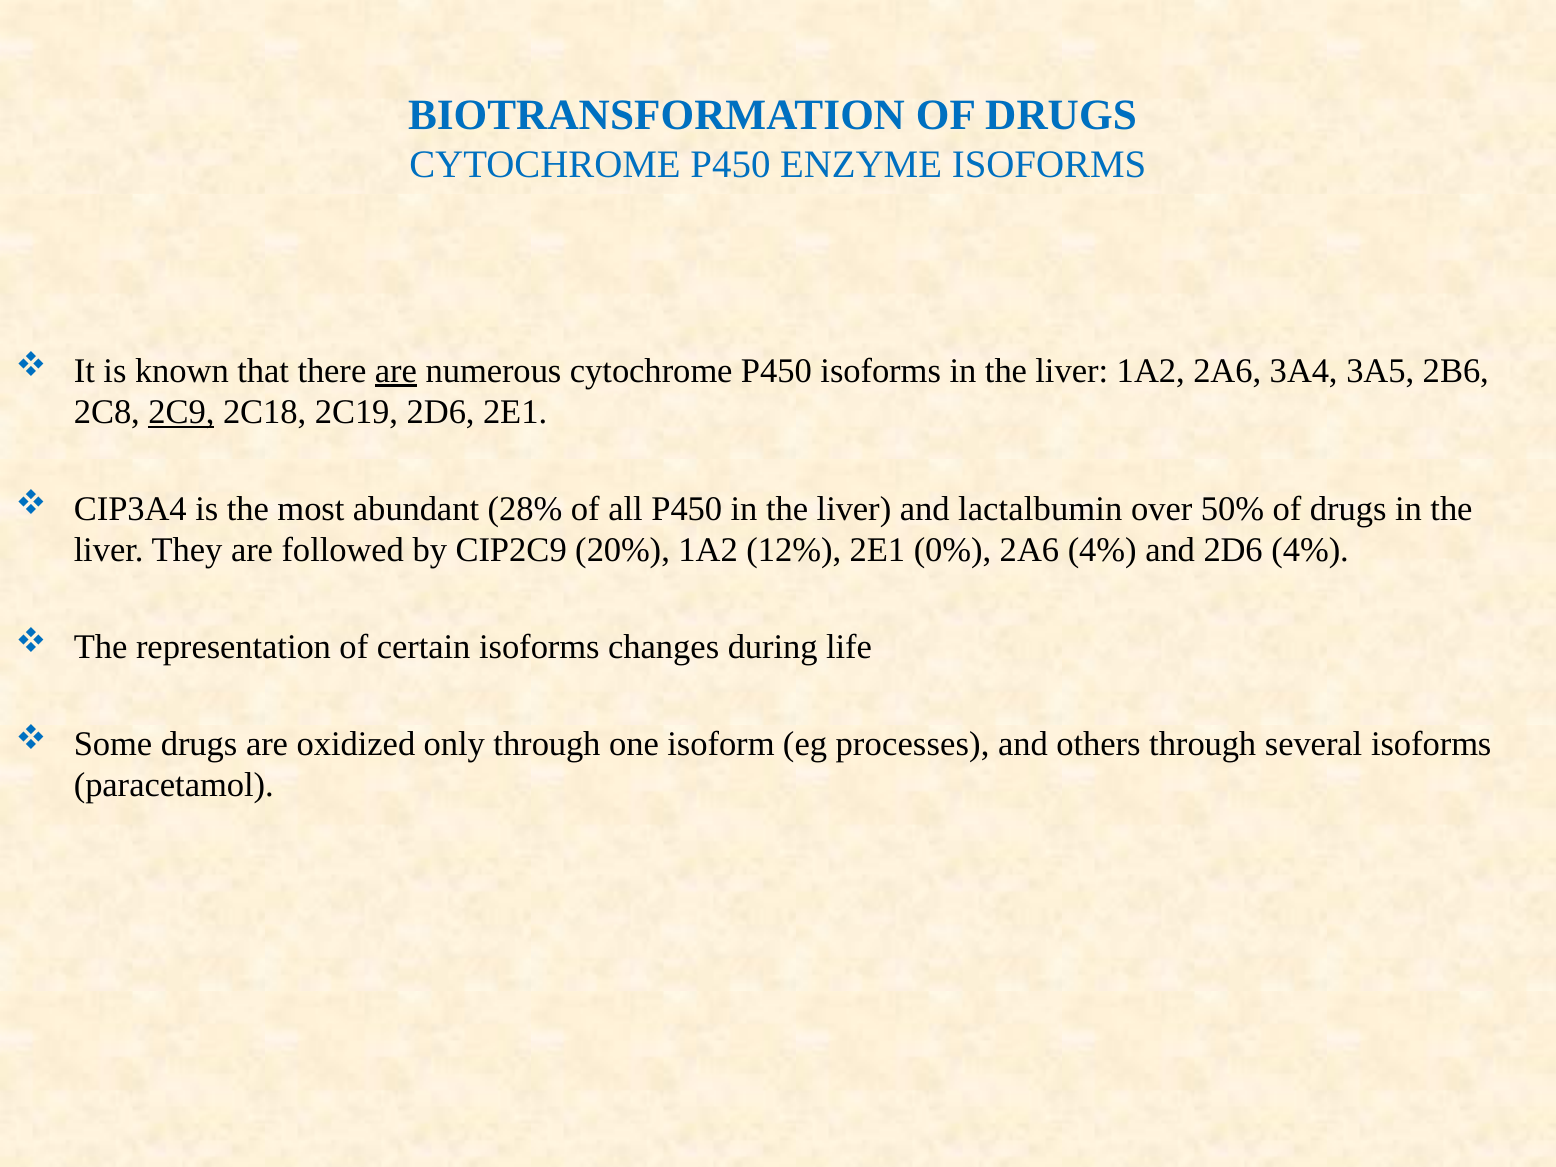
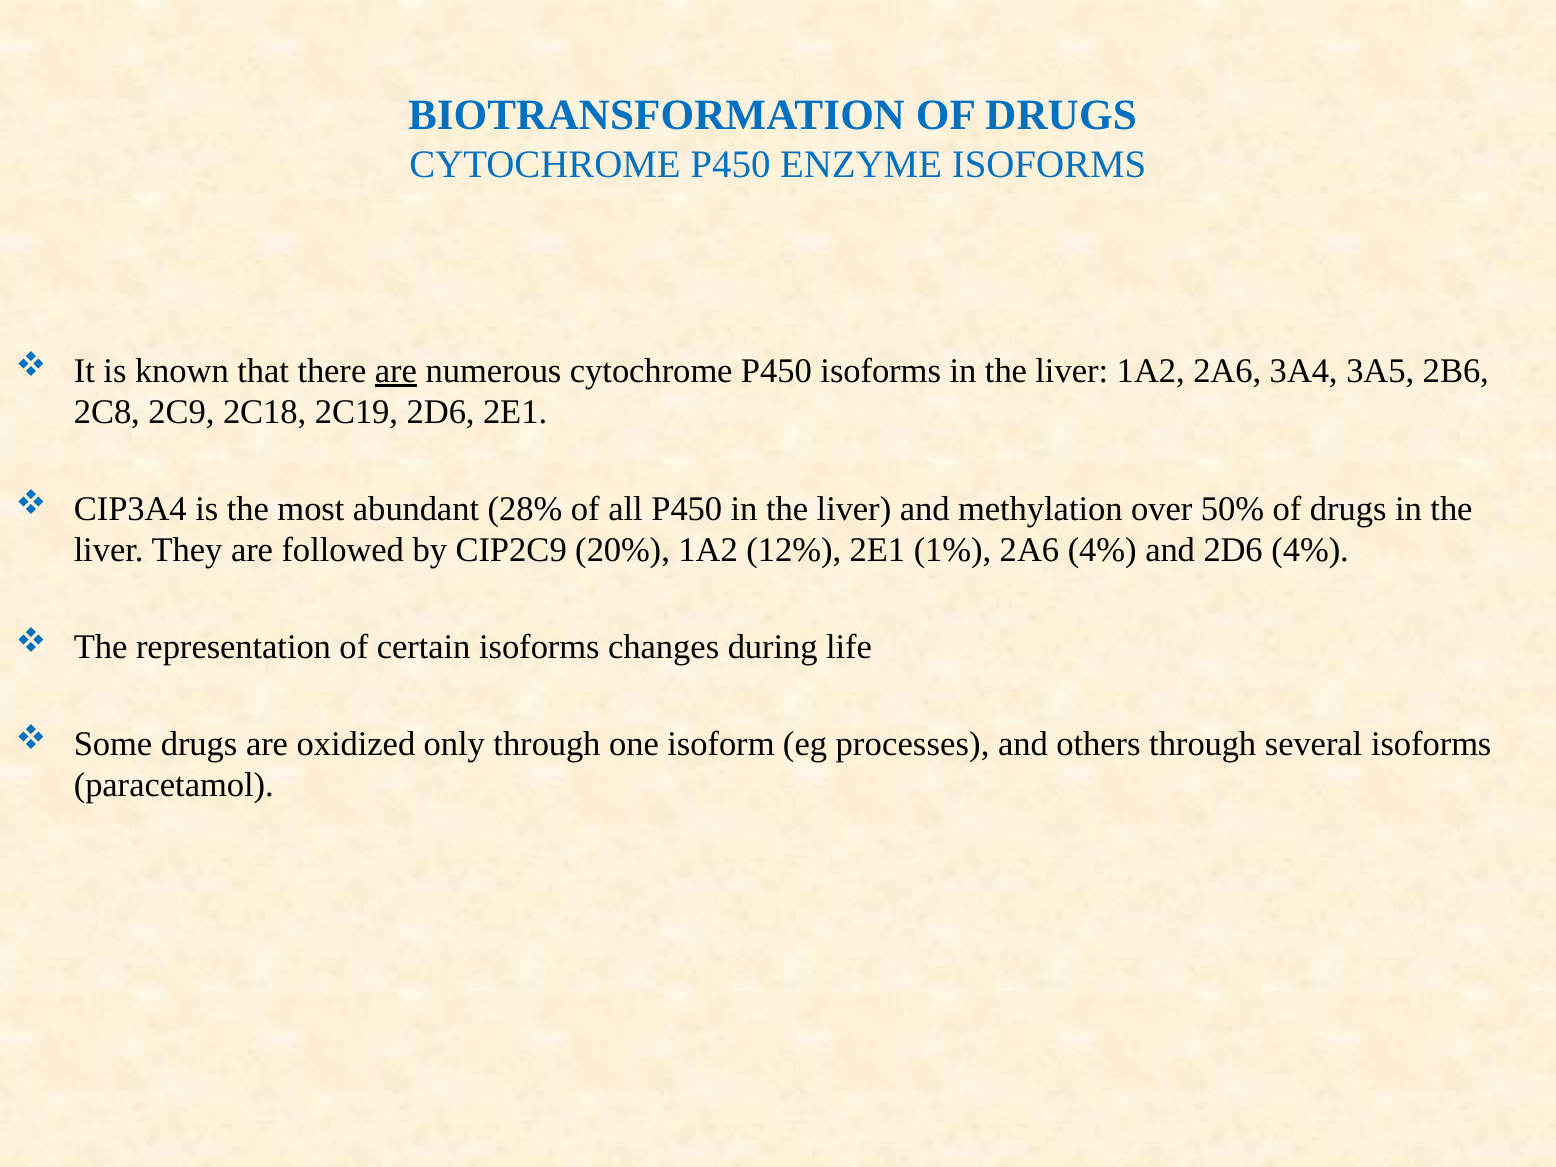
2C9 underline: present -> none (181, 412)
lactalbumin: lactalbumin -> methylation (1040, 509)
0%: 0% -> 1% (953, 550)
